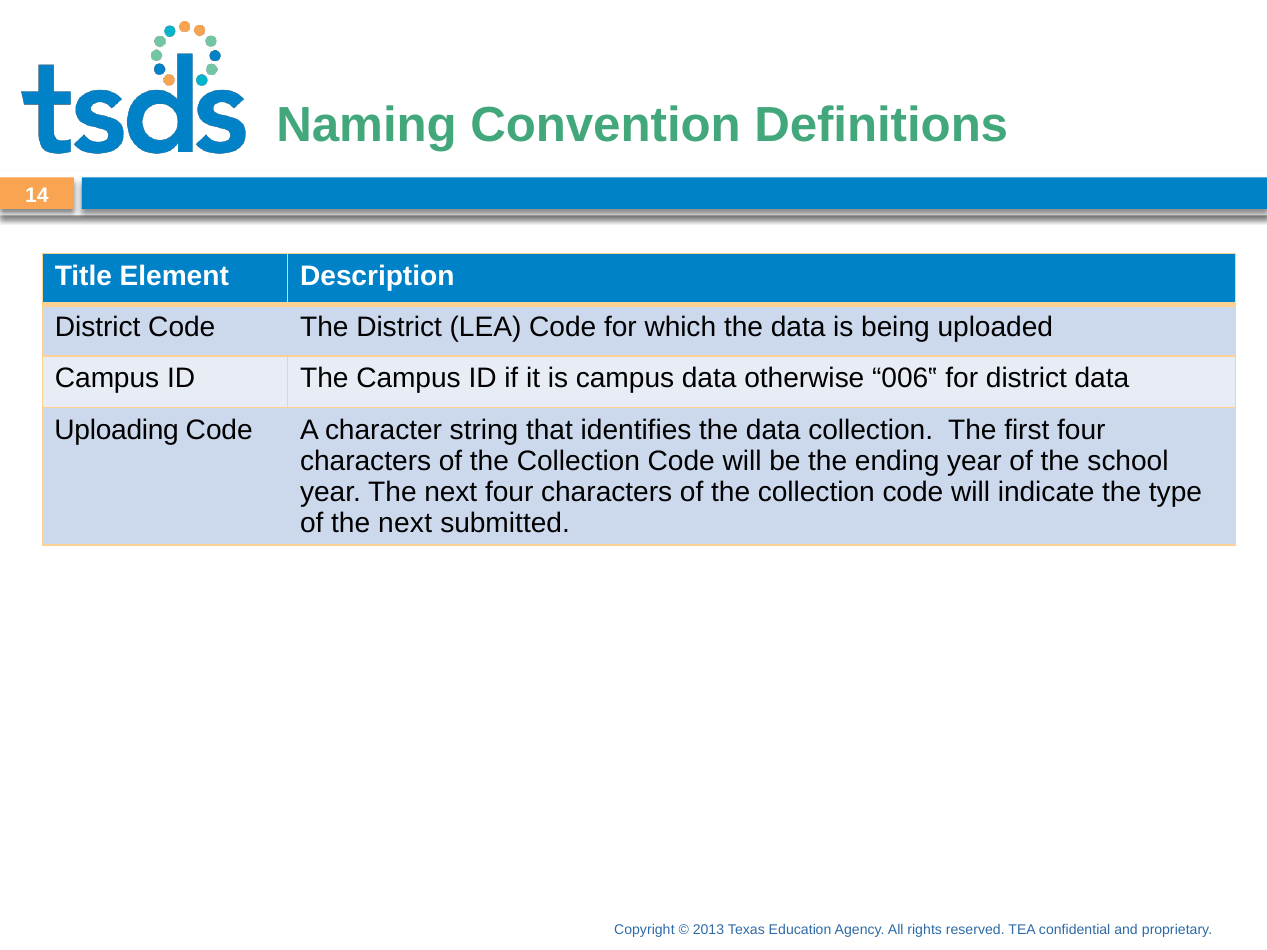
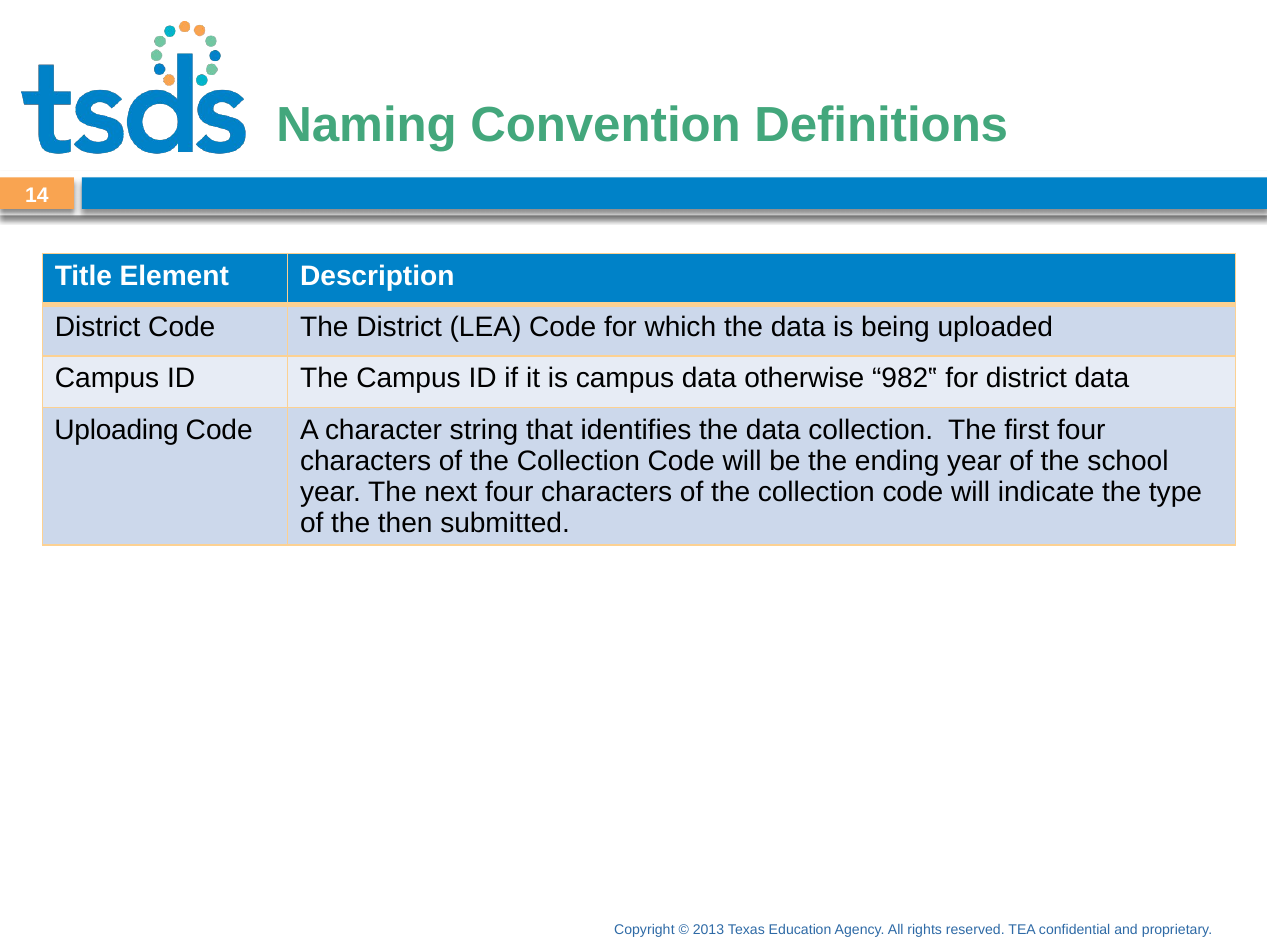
006‟: 006‟ -> 982‟ (905, 379)
of the next: next -> then (405, 524)
